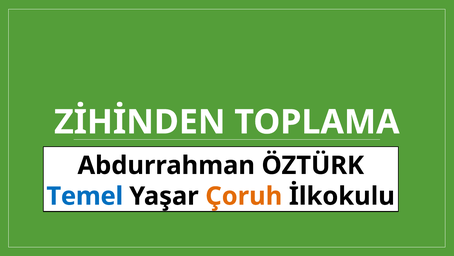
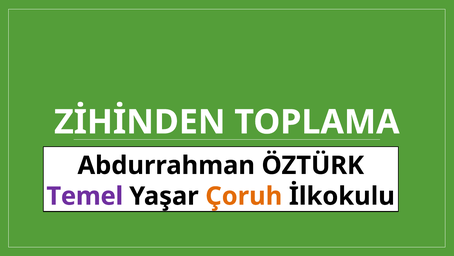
Temel colour: blue -> purple (85, 196)
